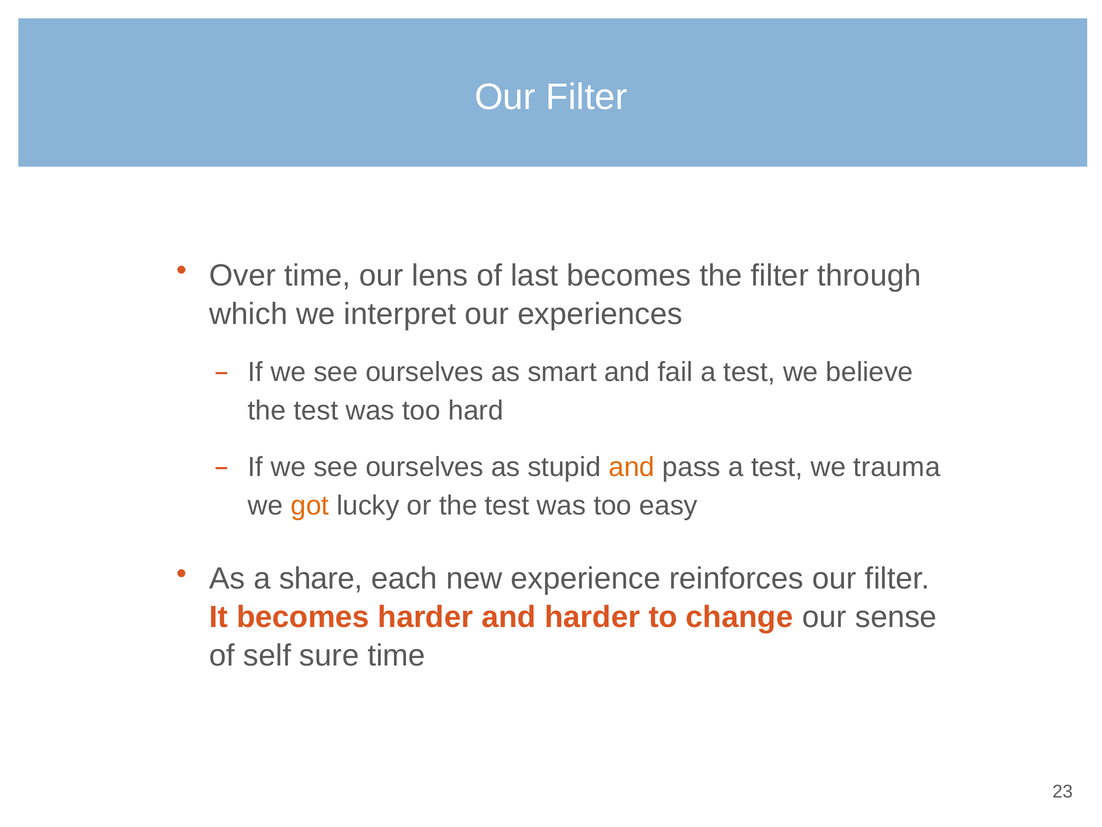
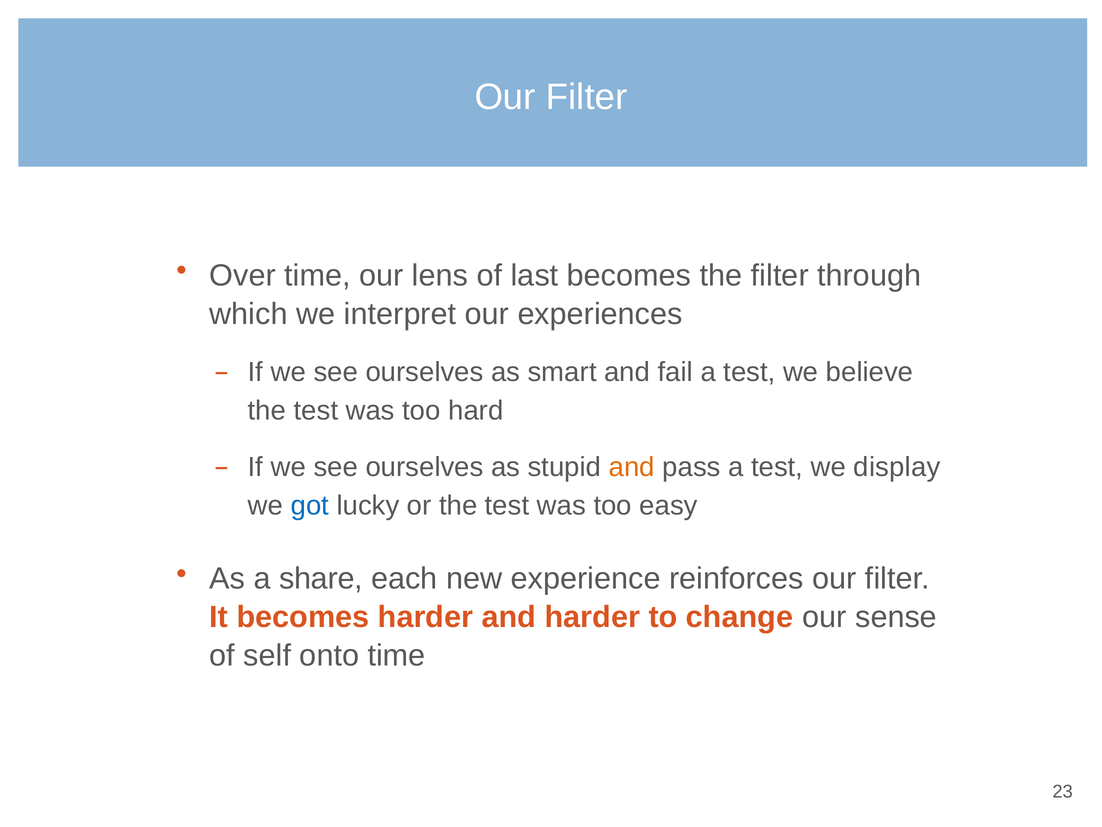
trauma: trauma -> display (897, 467)
got colour: orange -> blue (310, 505)
sure: sure -> onto (329, 655)
